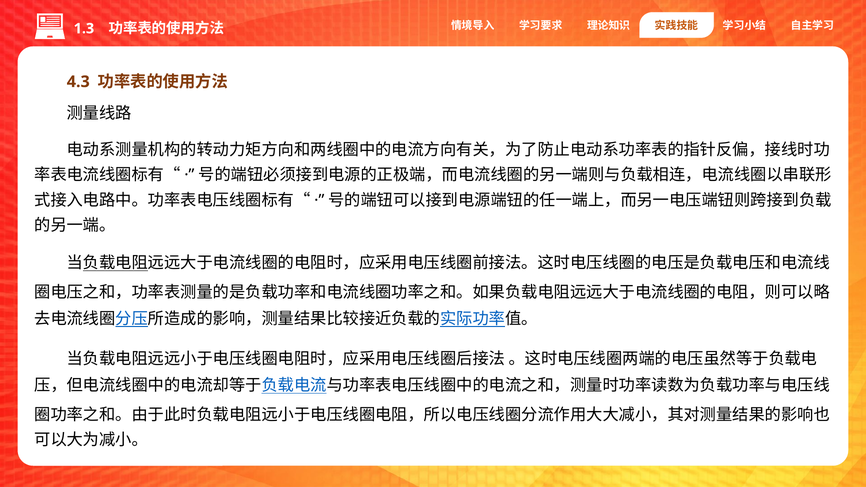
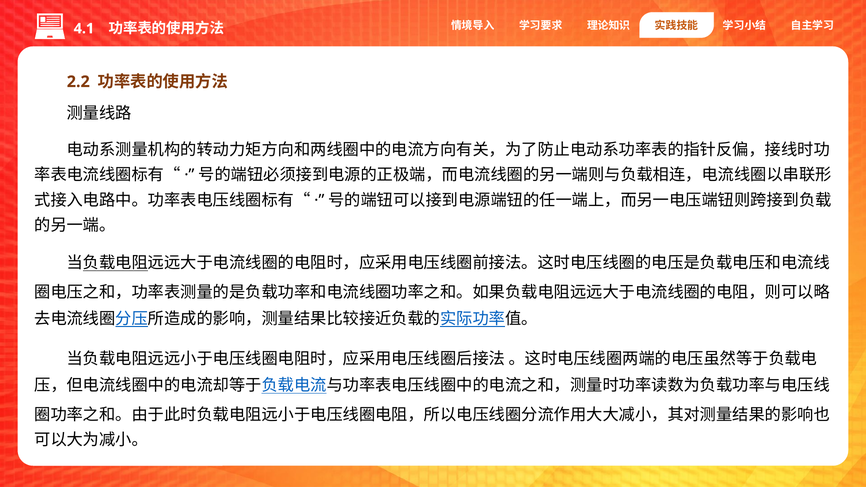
1.3: 1.3 -> 4.1 (84, 29)
4.3: 4.3 -> 2.2 (78, 82)
